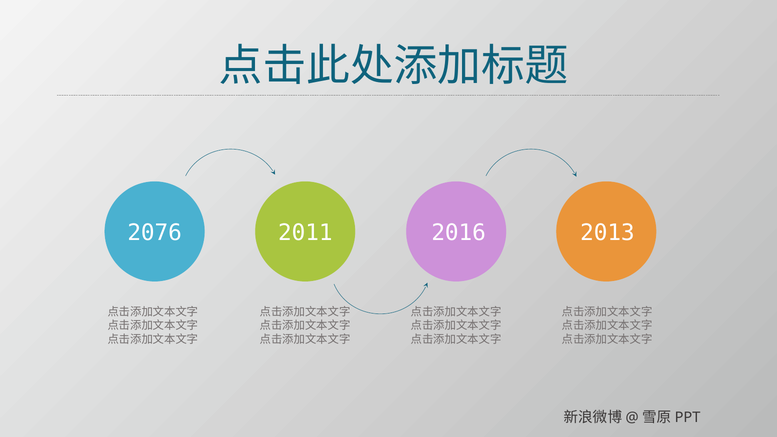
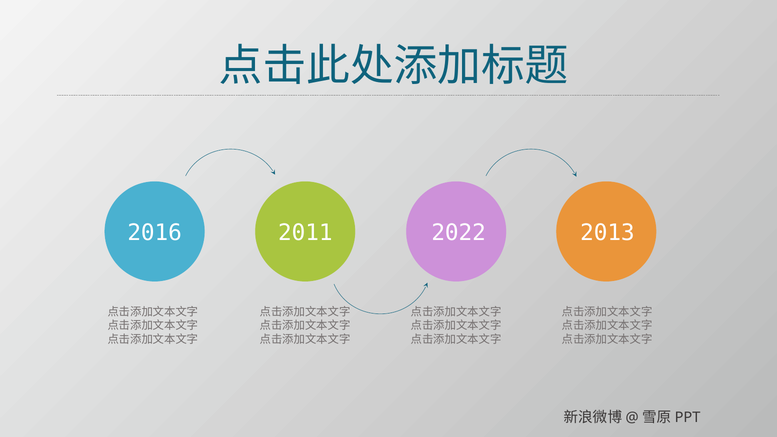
2076: 2076 -> 2016 (155, 233)
2016: 2016 -> 2022 (459, 233)
